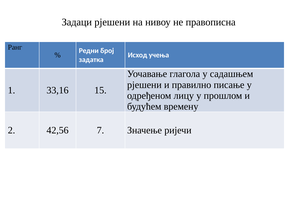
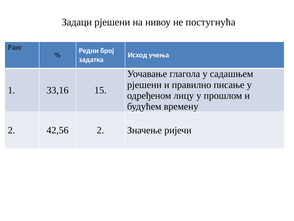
правописна: правописна -> постугнућа (211, 22)
42,56 7: 7 -> 2 (100, 130)
